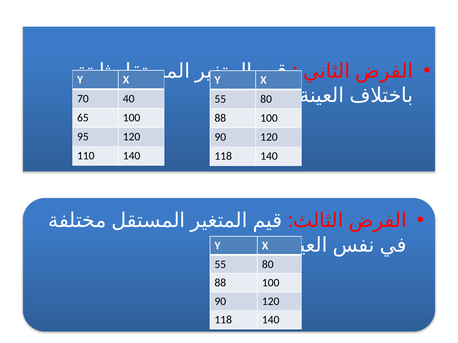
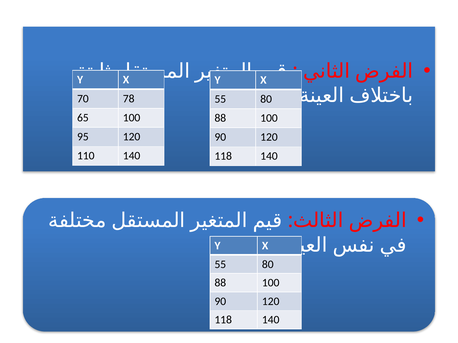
40: 40 -> 78 (129, 99)
